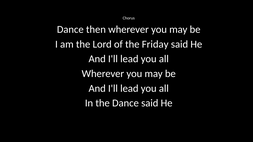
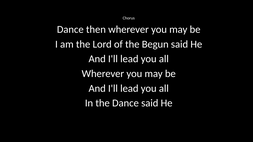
Friday: Friday -> Begun (155, 44)
